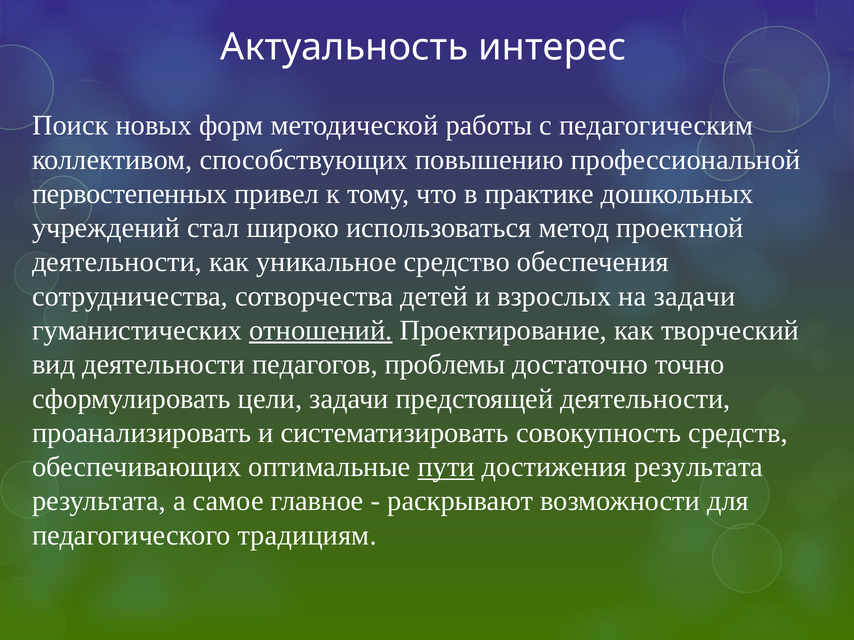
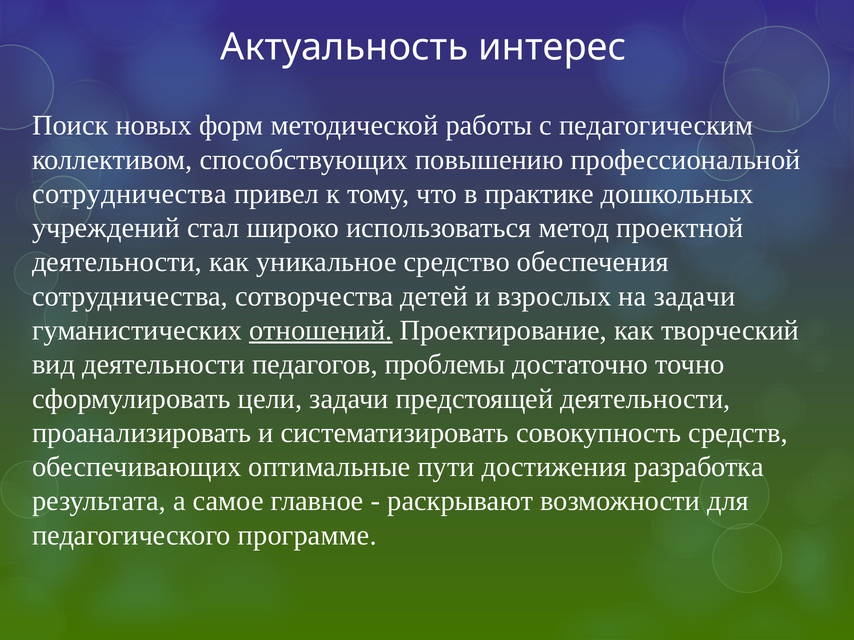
первостепенных: первостепенных -> сотрудничества (129, 194)
пути underline: present -> none (446, 467)
достижения результата: результата -> разработка (699, 467)
традициям: традициям -> программе (307, 536)
